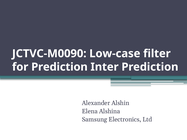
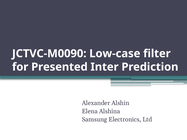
for Prediction: Prediction -> Presented (59, 67)
